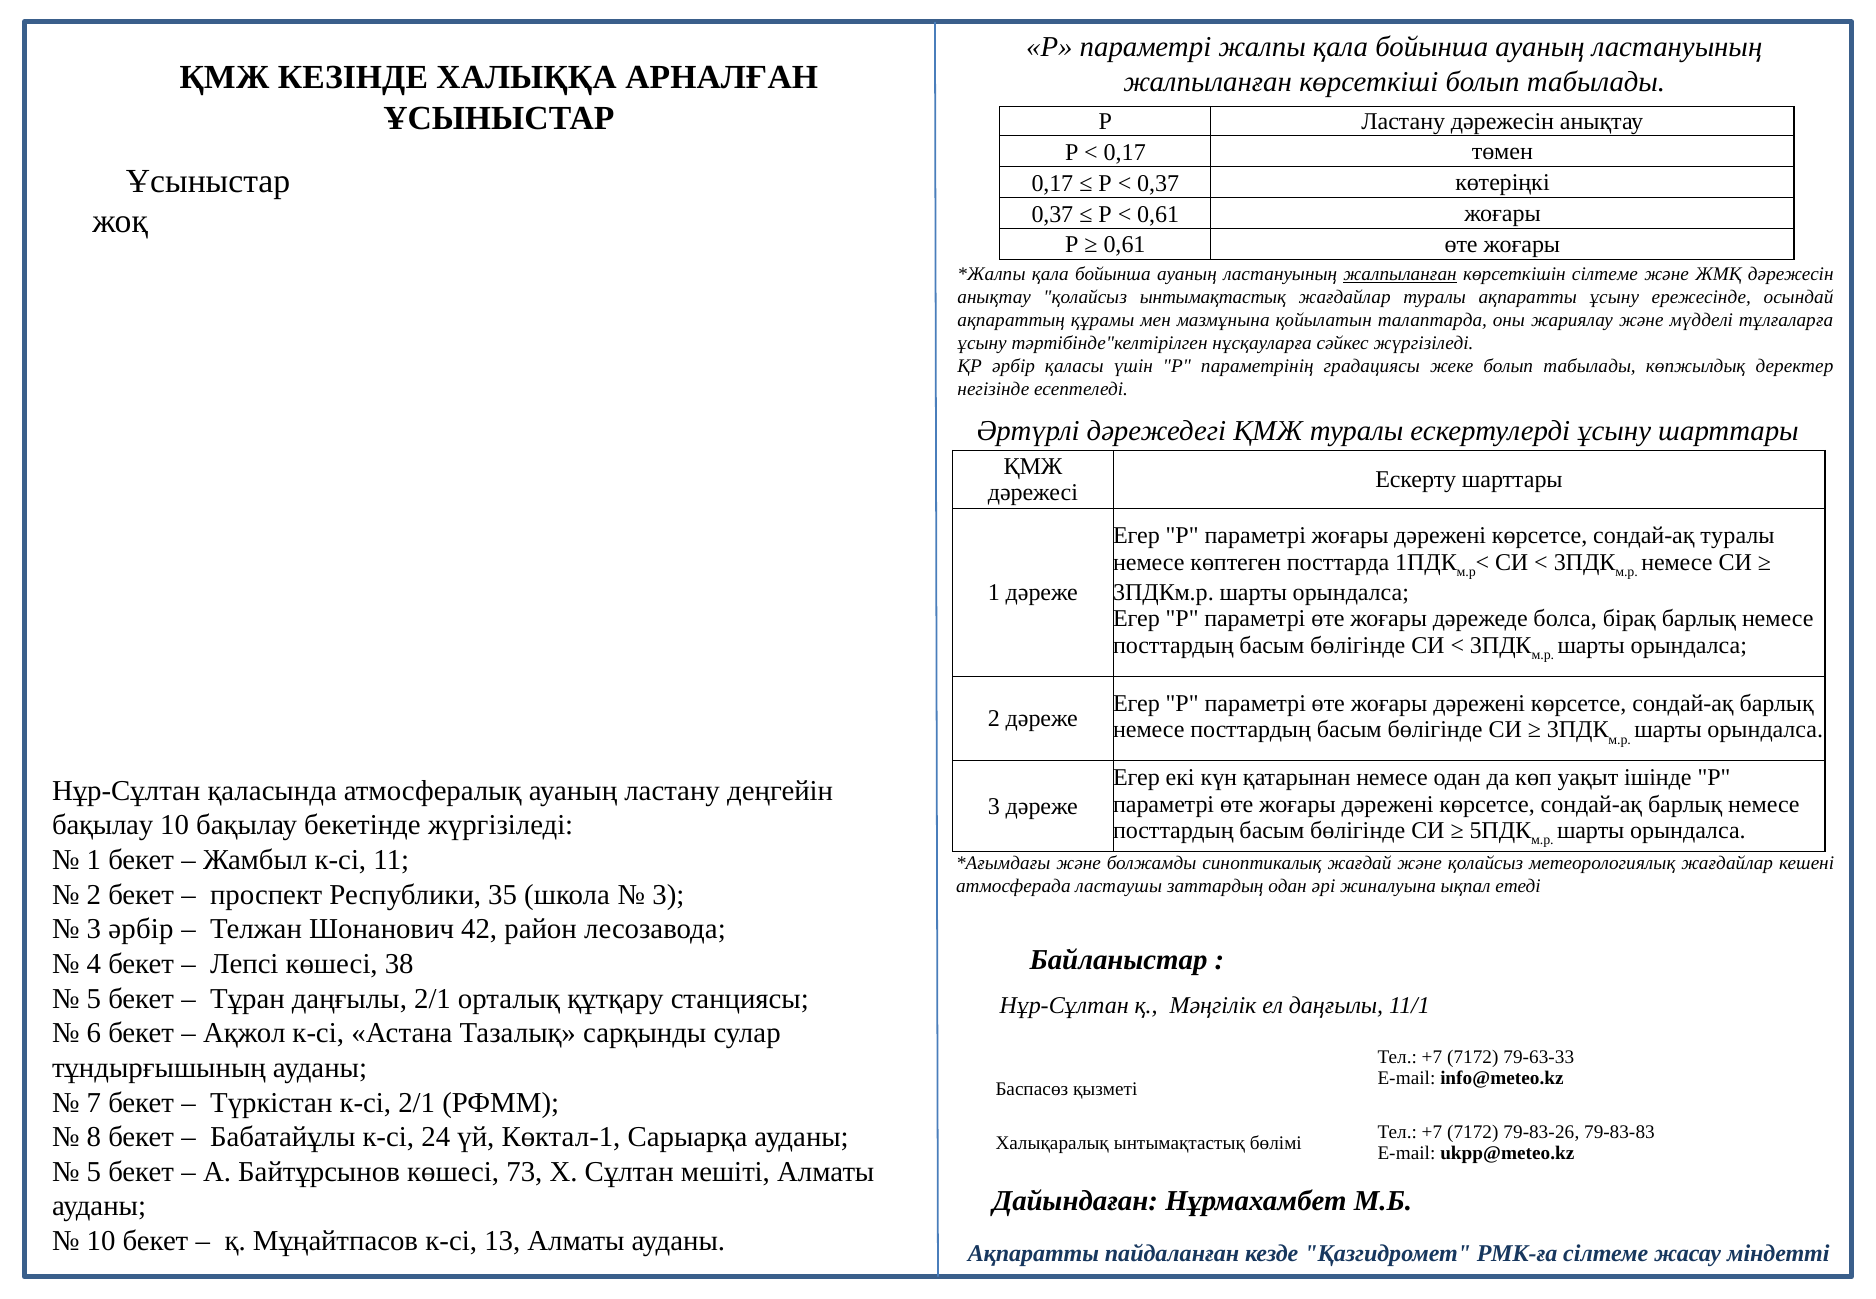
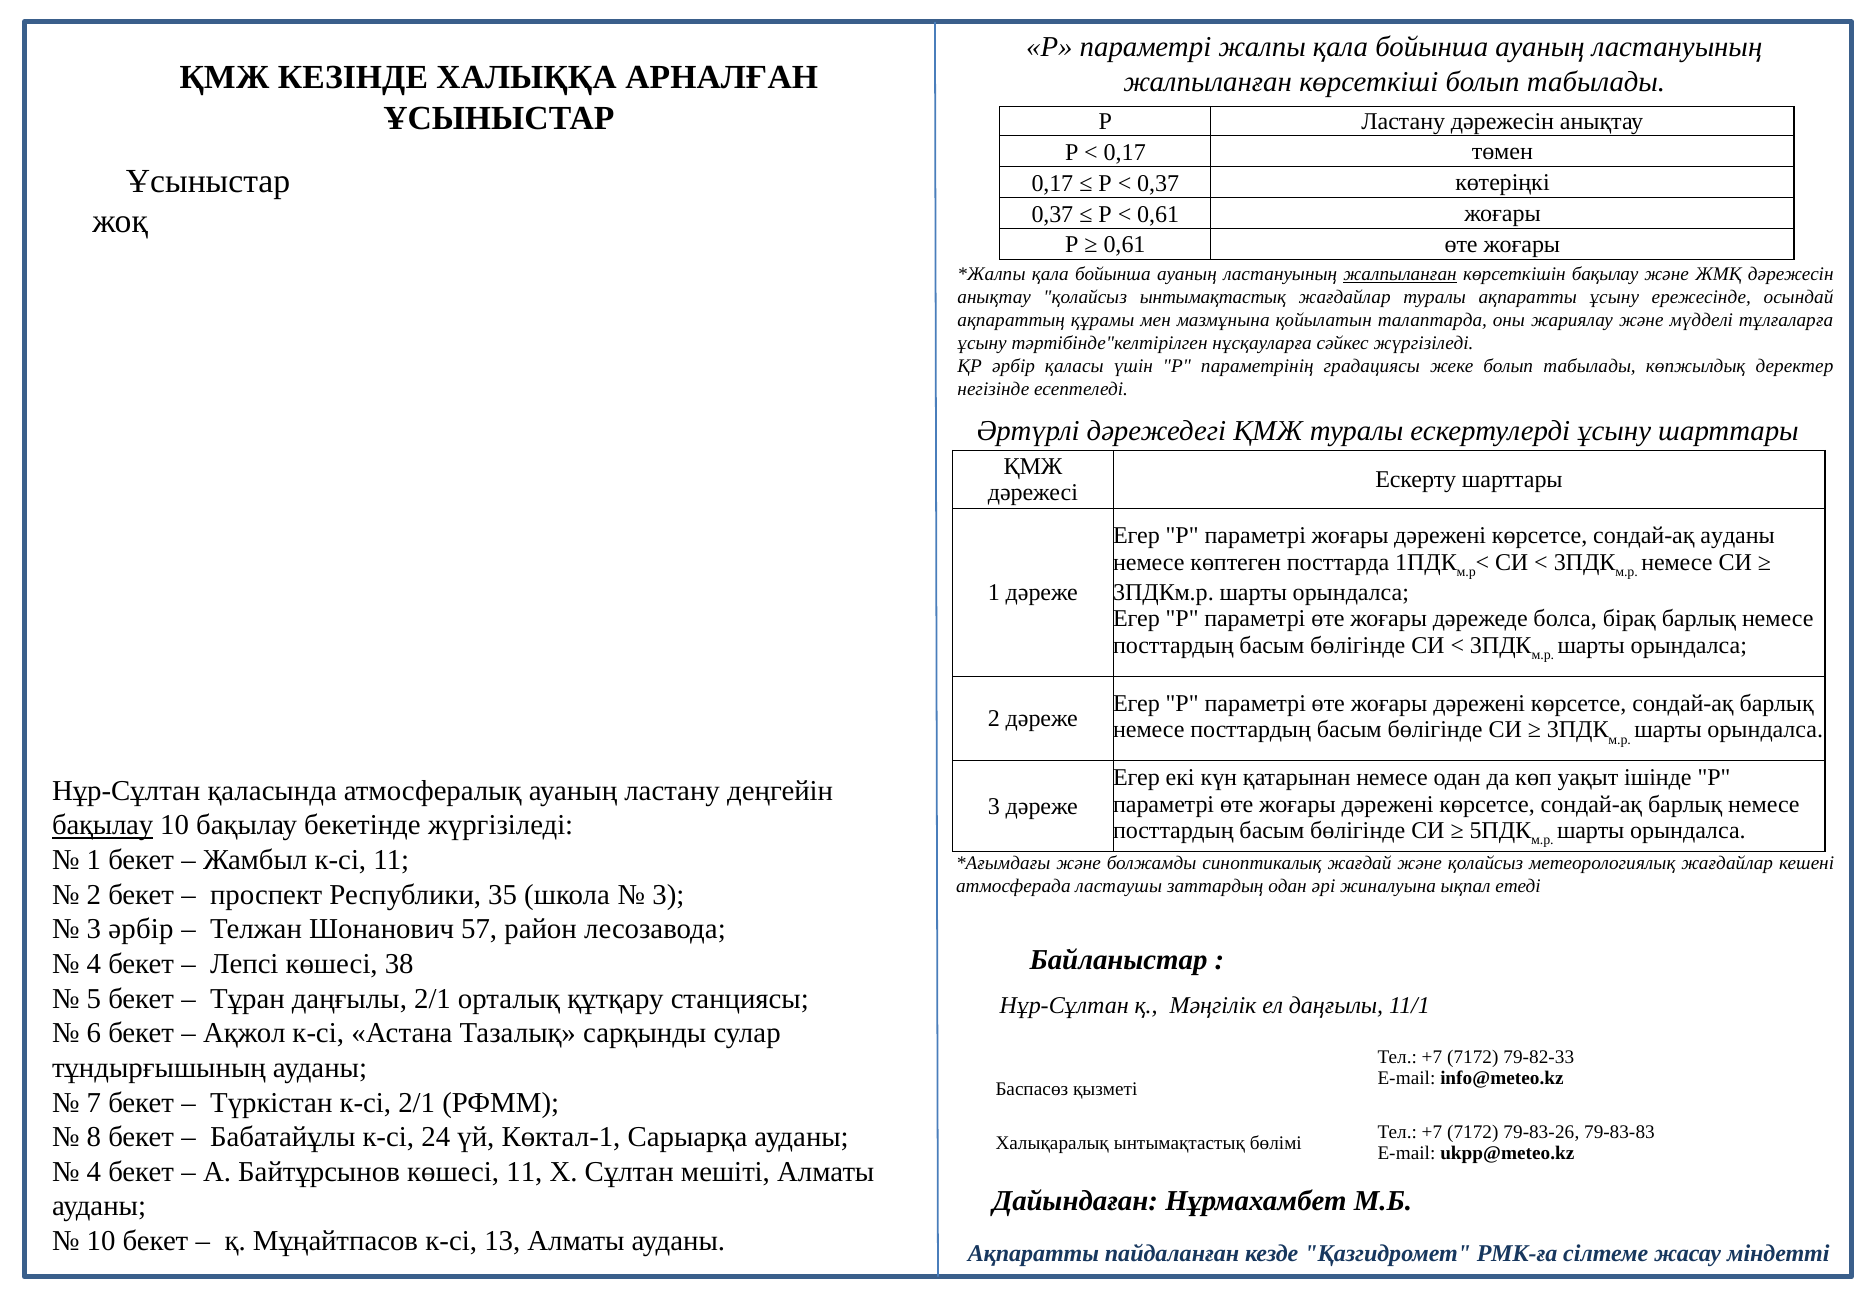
көрсеткішін сілтеме: сілтеме -> бақылау (1605, 274)
сондай-ақ туралы: туралы -> ауданы (1738, 536)
бақылау underline: none -> present (103, 825)
42: 42 -> 57 (479, 929)
79-63-33: 79-63-33 -> 79-82-33 (1539, 1057)
5: 5 -> 4 (94, 1172)
көшесі 73: 73 -> 11 (524, 1172)
